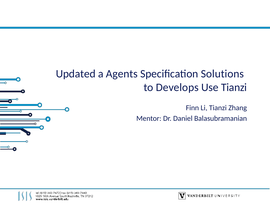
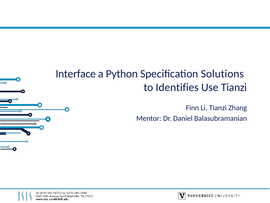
Updated: Updated -> Interface (76, 74)
Agents: Agents -> Python (122, 74)
Develops: Develops -> Identifies (177, 87)
